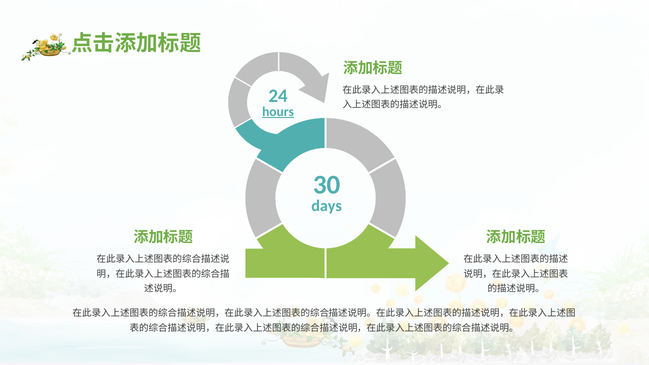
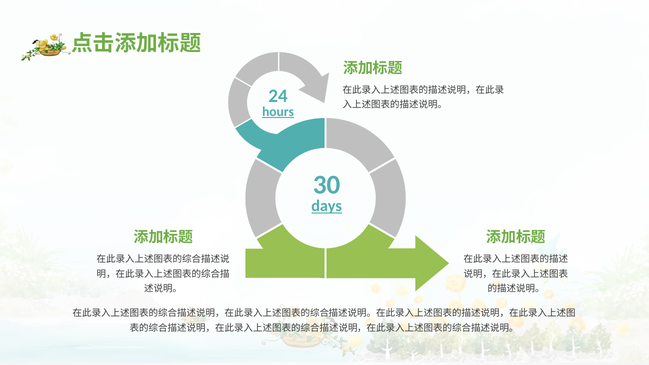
days underline: none -> present (327, 206)
